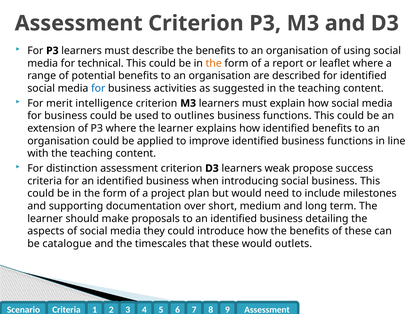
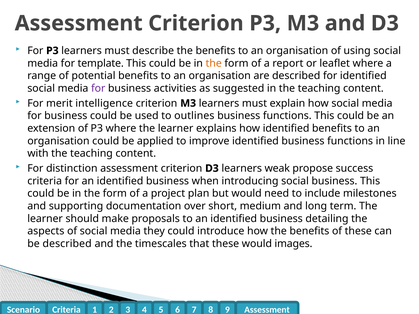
technical: technical -> template (101, 63)
for colour: blue -> purple (98, 88)
be catalogue: catalogue -> described (67, 244)
outlets: outlets -> images (294, 244)
